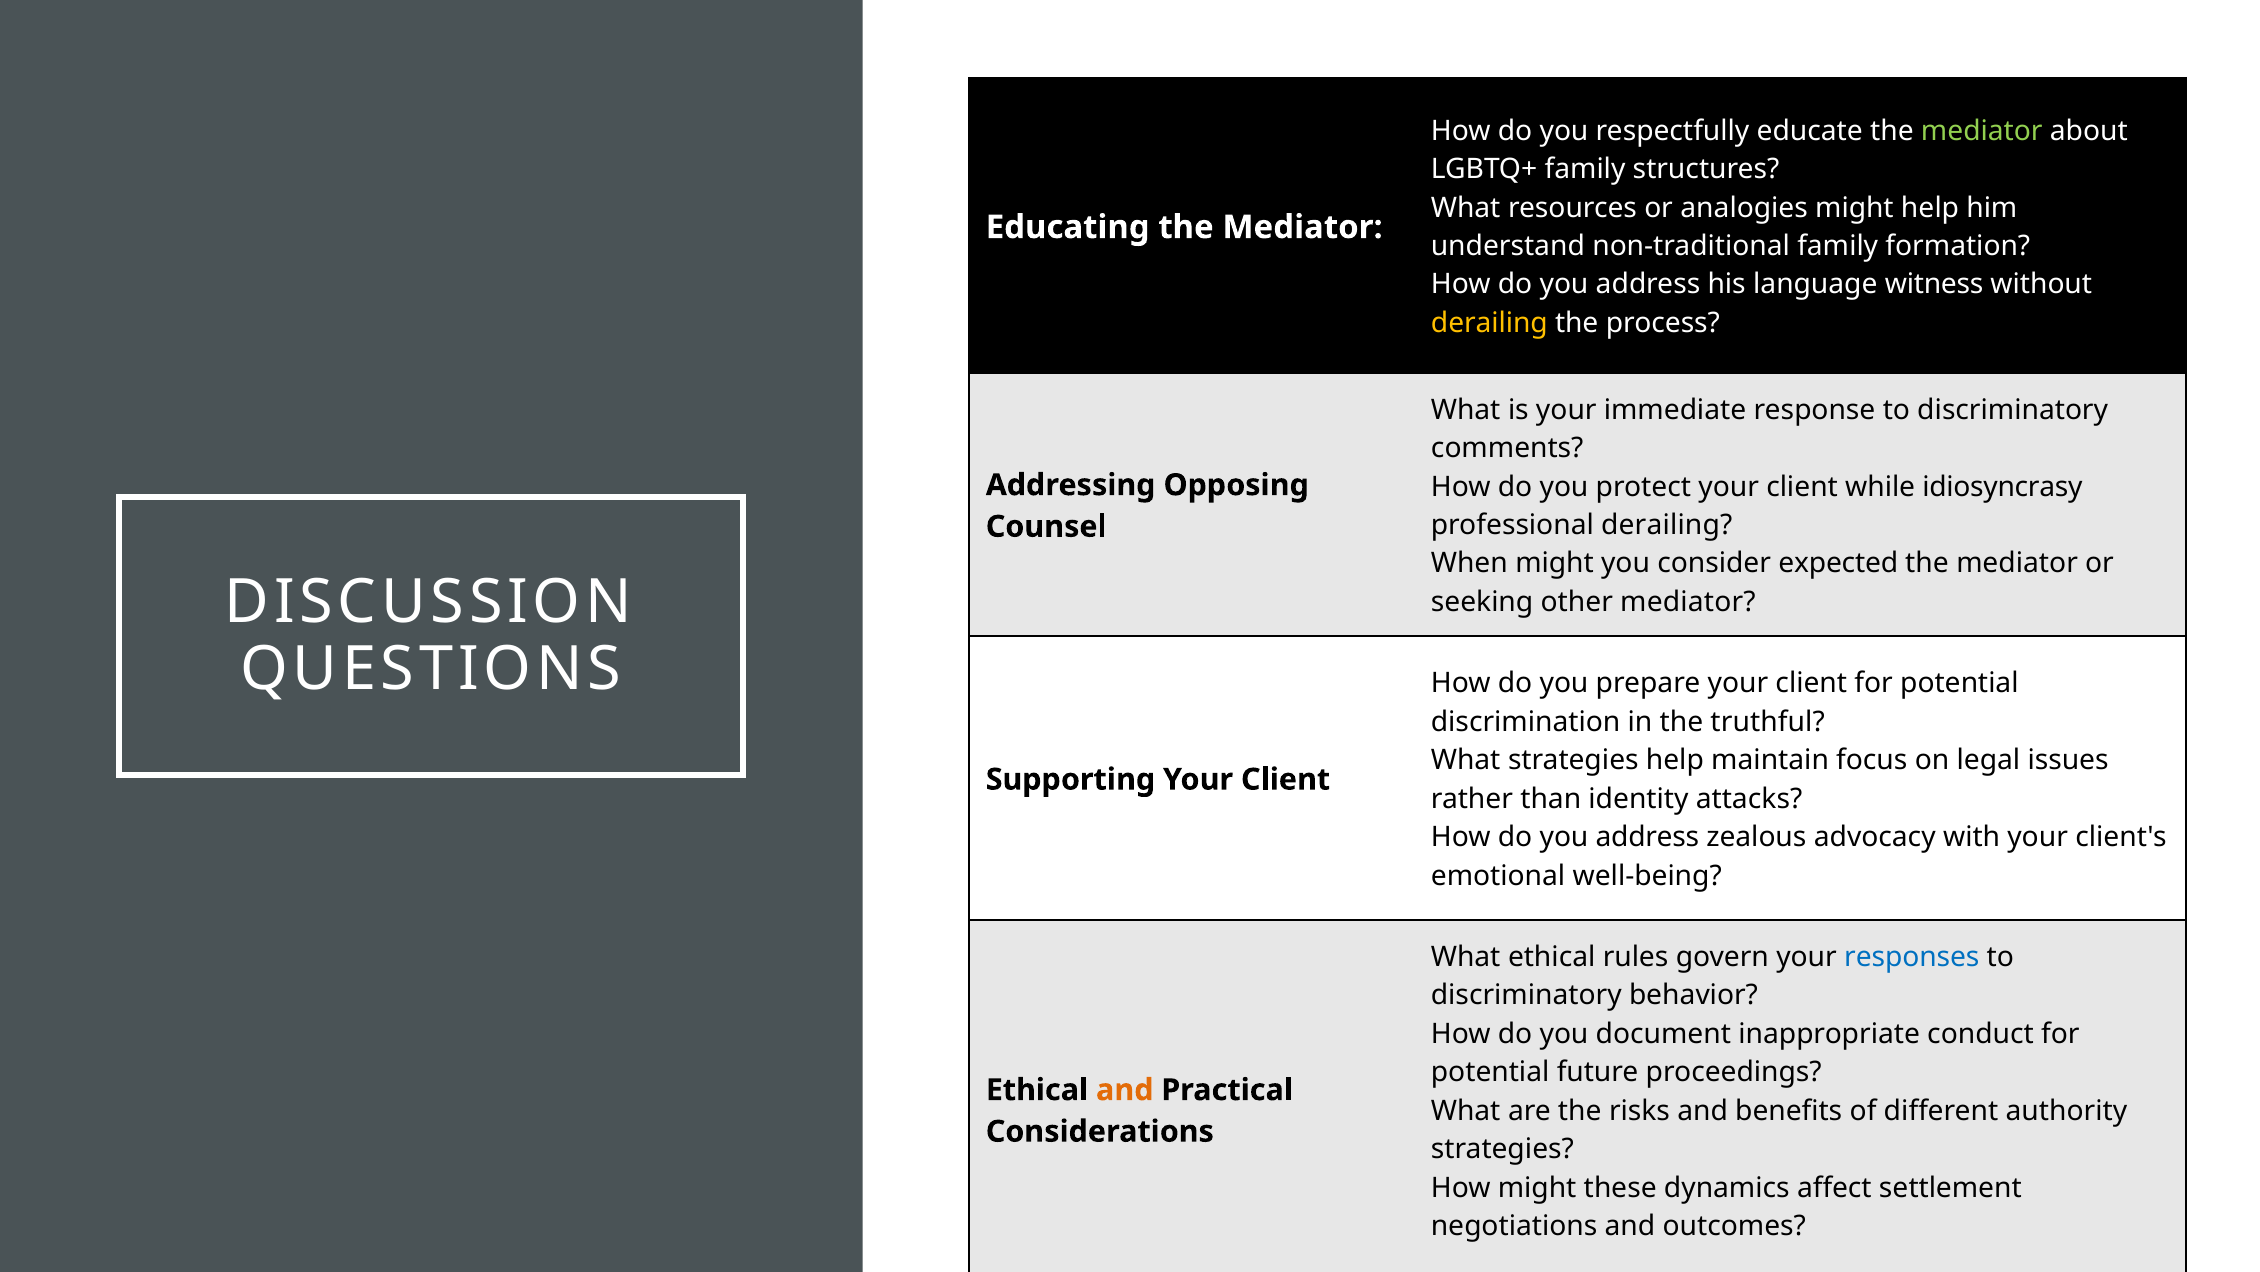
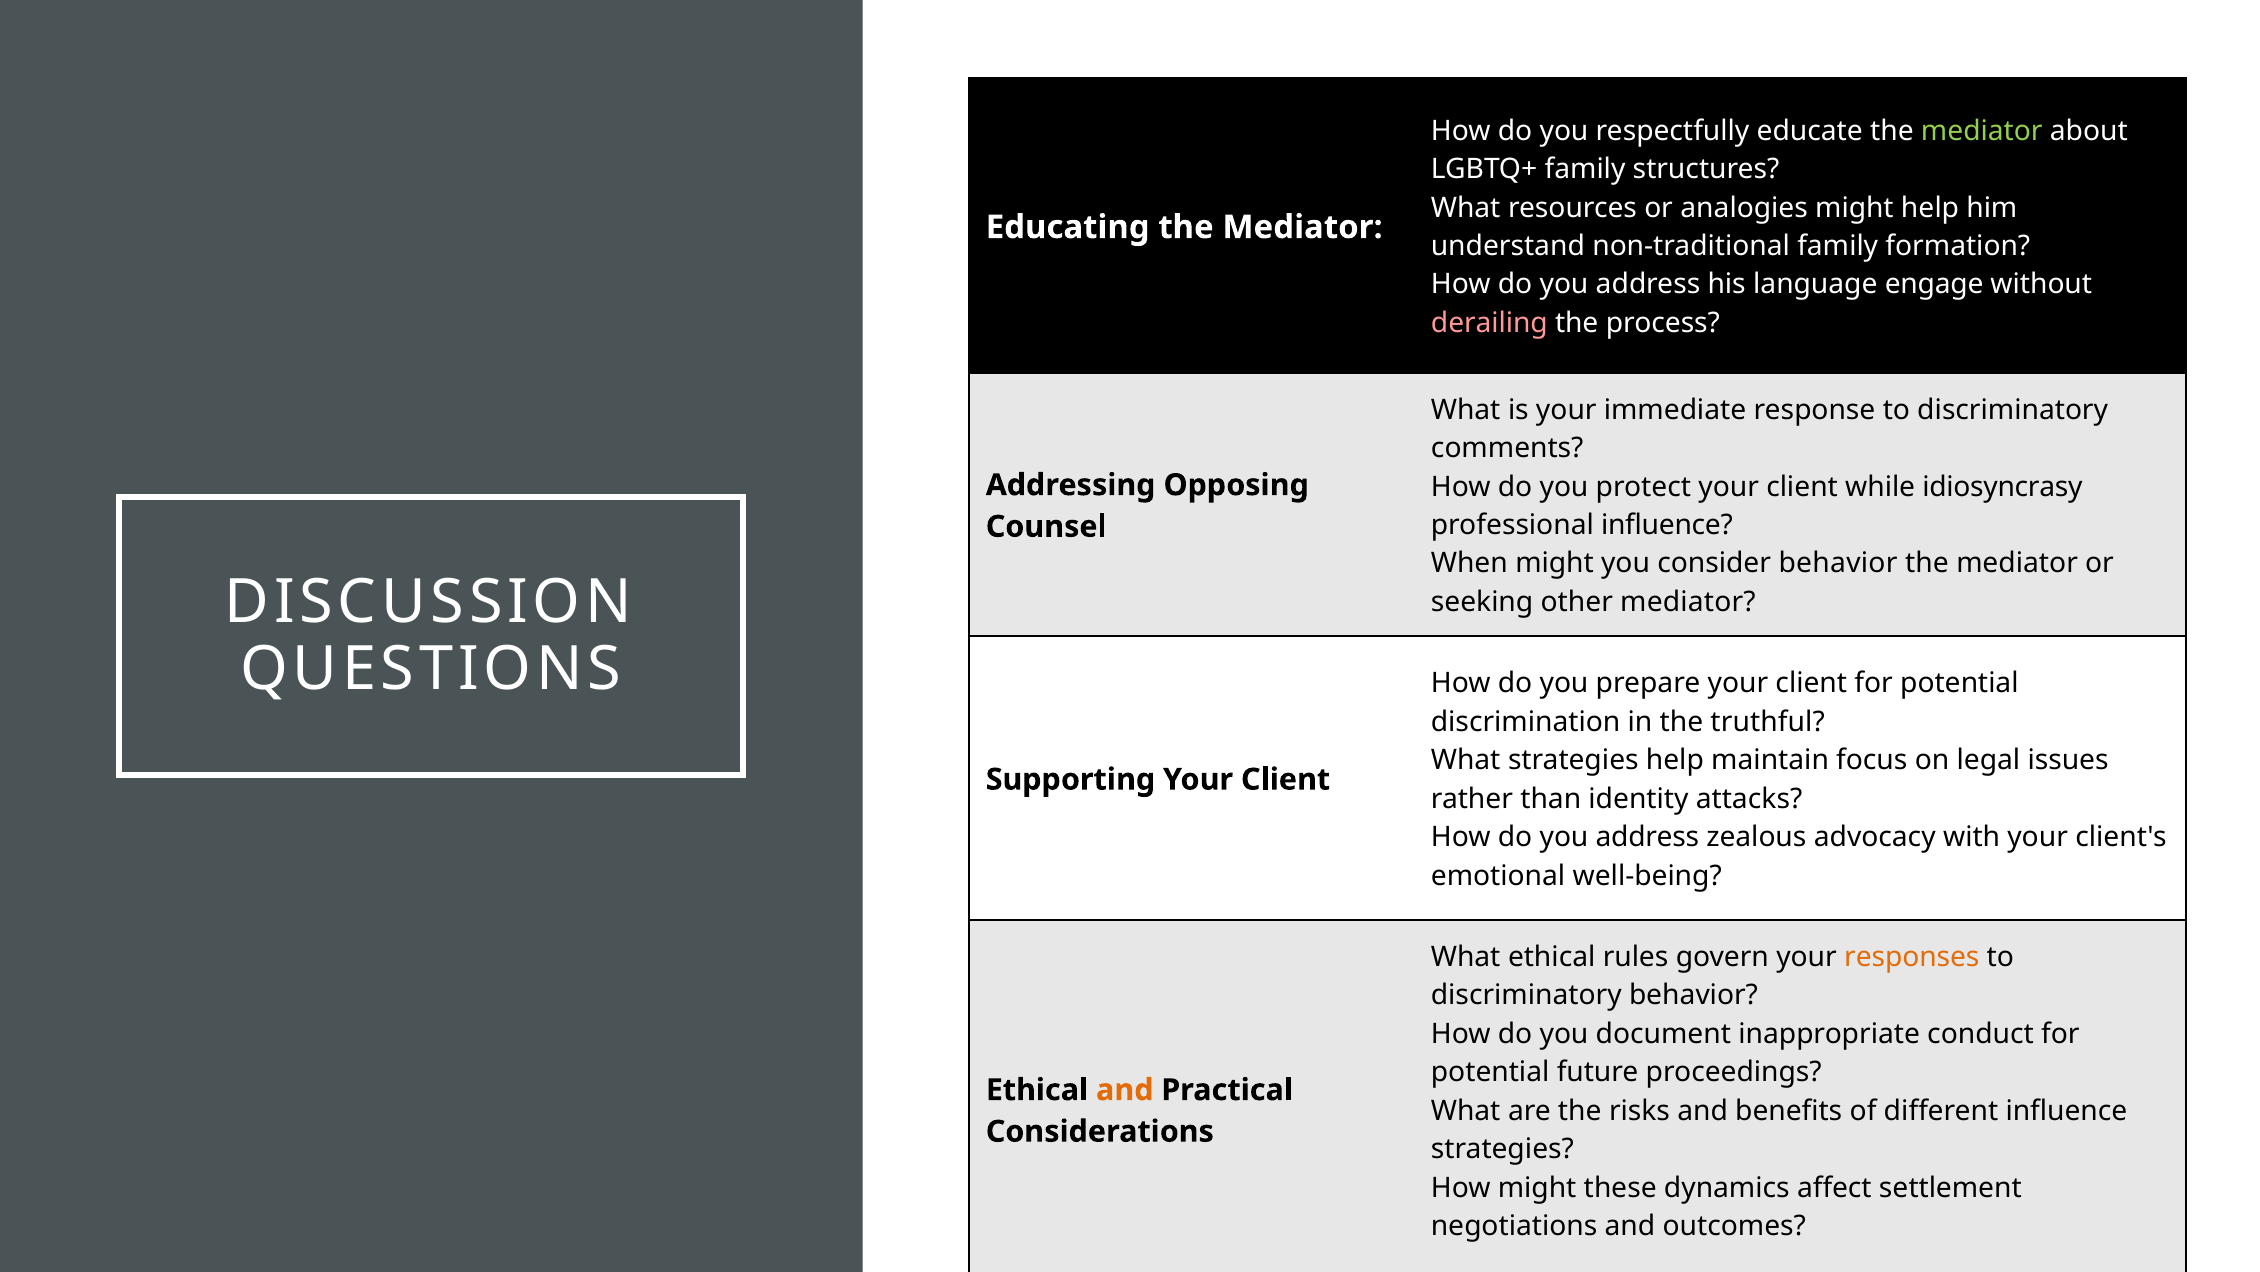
witness: witness -> engage (1934, 284)
derailing colour: yellow -> pink (1489, 323)
professional derailing: derailing -> influence (1667, 525)
consider expected: expected -> behavior (1838, 563)
responses colour: blue -> orange (1912, 956)
different authority: authority -> influence (2066, 1110)
